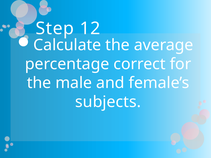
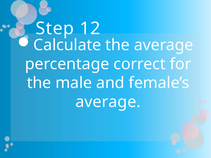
subjects: subjects -> average (108, 102)
